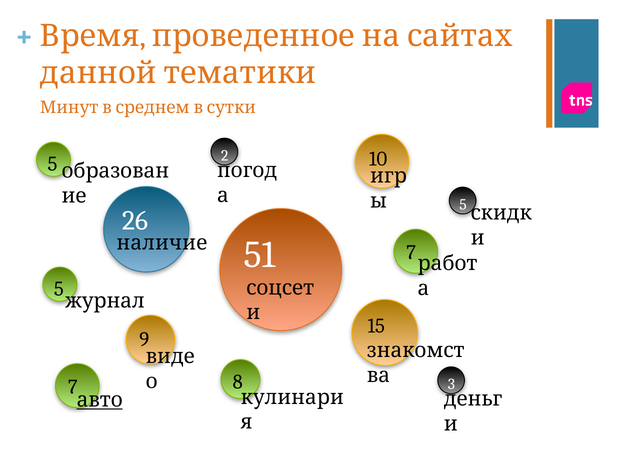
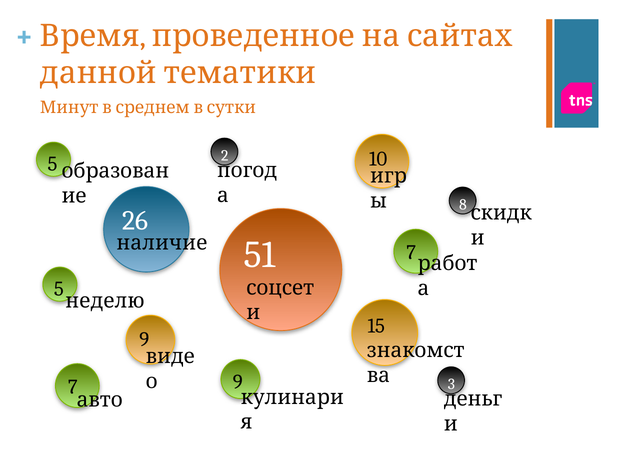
5: 5 -> 8 (463, 204)
журнал: журнал -> неделю (105, 301)
8: 8 -> 9 (238, 382)
авто underline: present -> none (100, 399)
